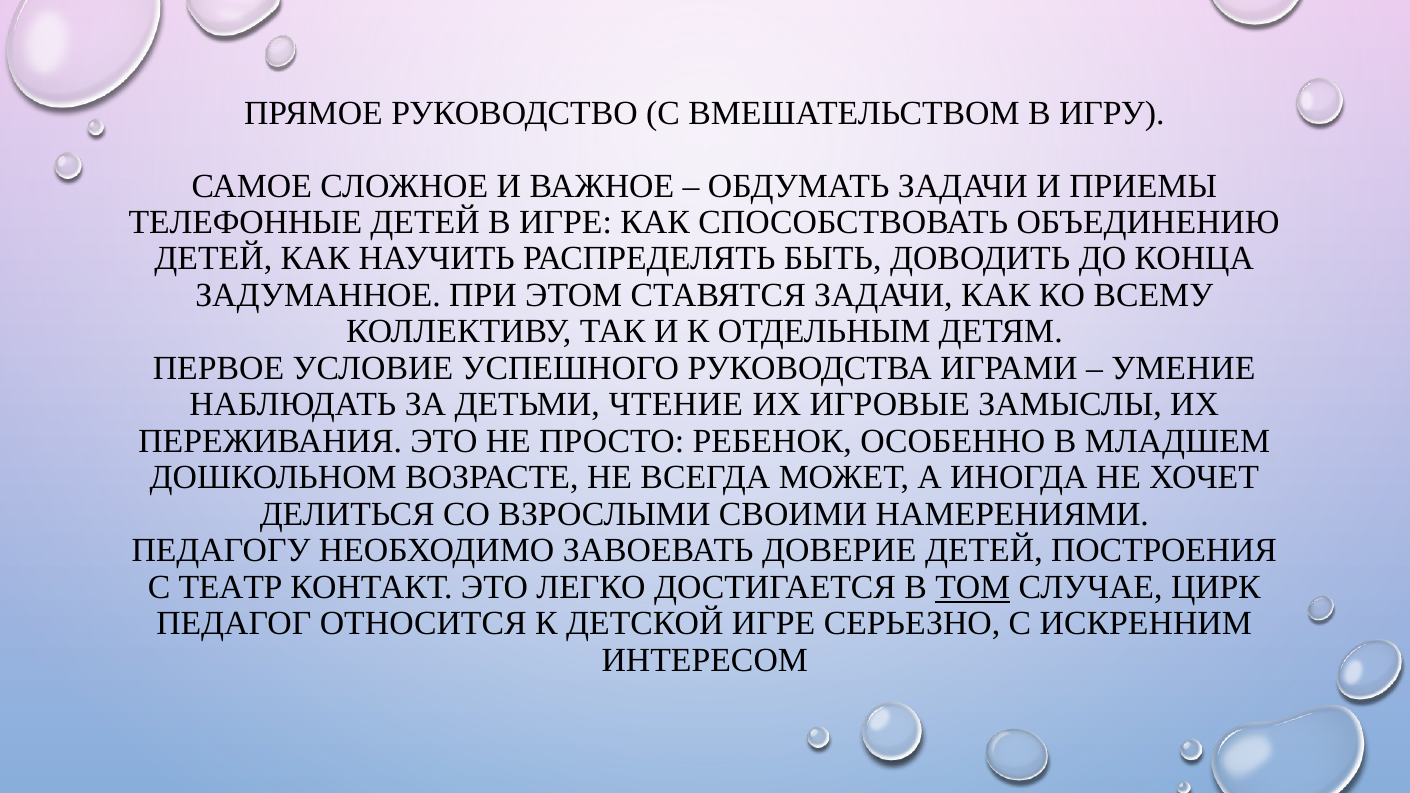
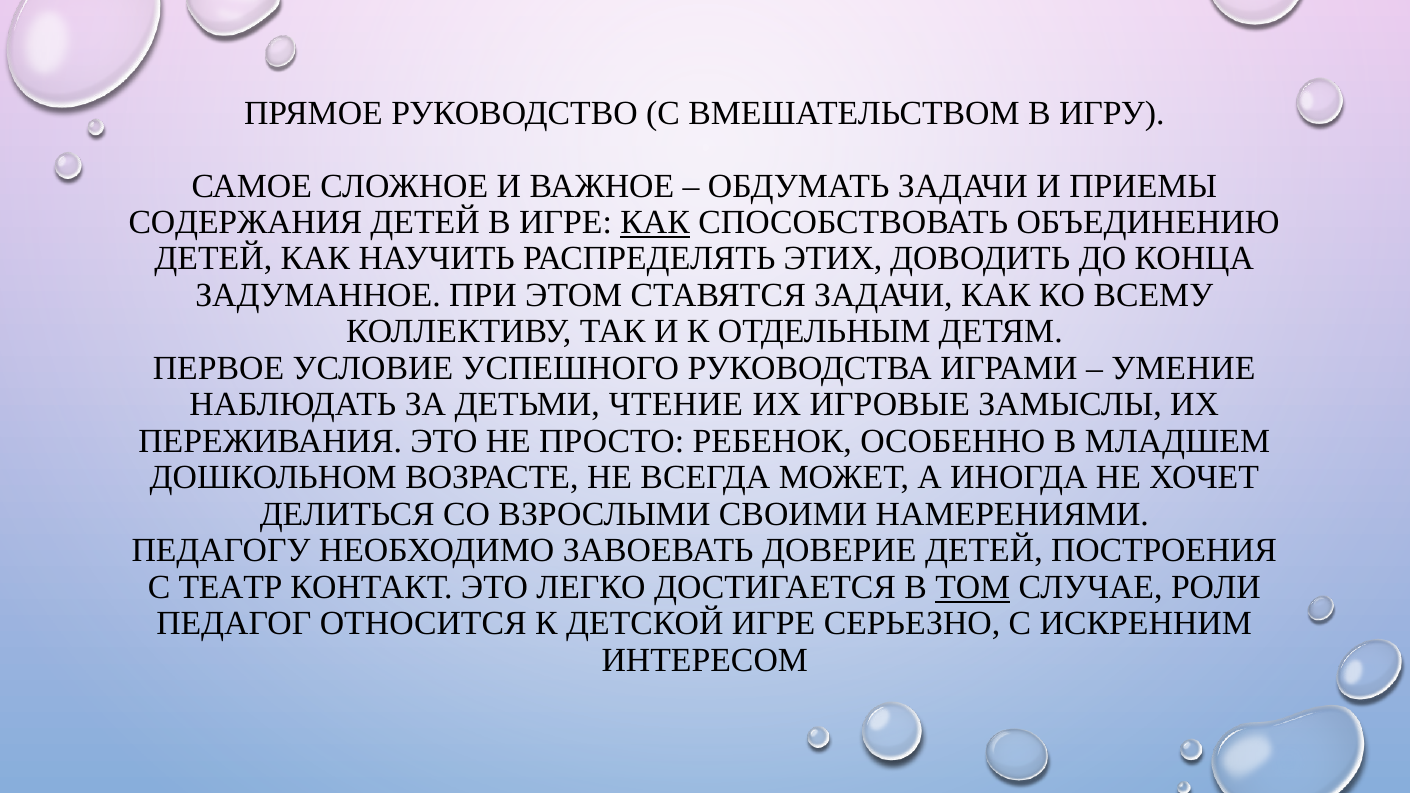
ТЕЛЕФОННЫЕ: ТЕЛЕФОННЫЕ -> СОДЕРЖАНИЯ (245, 222)
КАК underline: none -> present (655, 222)
БЫТЬ: БЫТЬ -> ЭТИХ (833, 259)
ЦИРК: ЦИРК -> РОЛИ (1216, 587)
